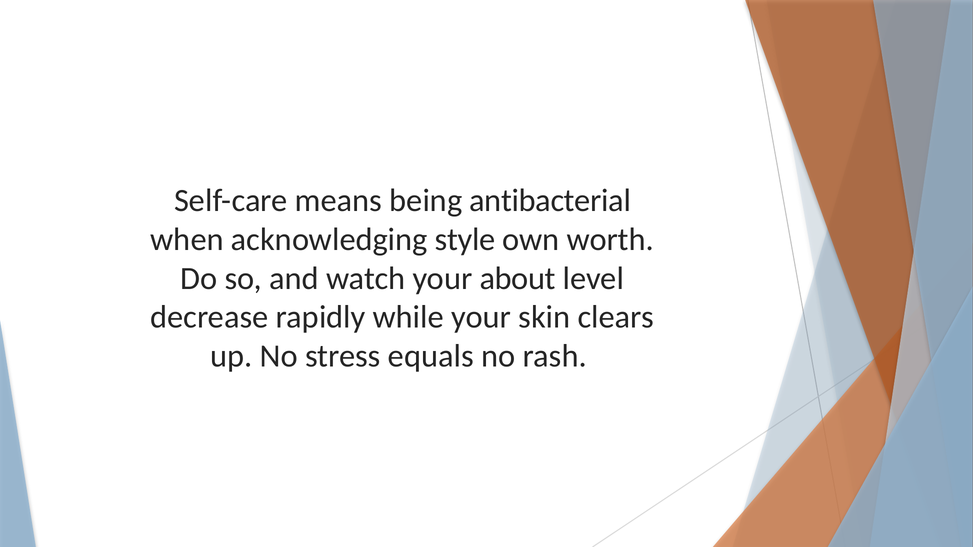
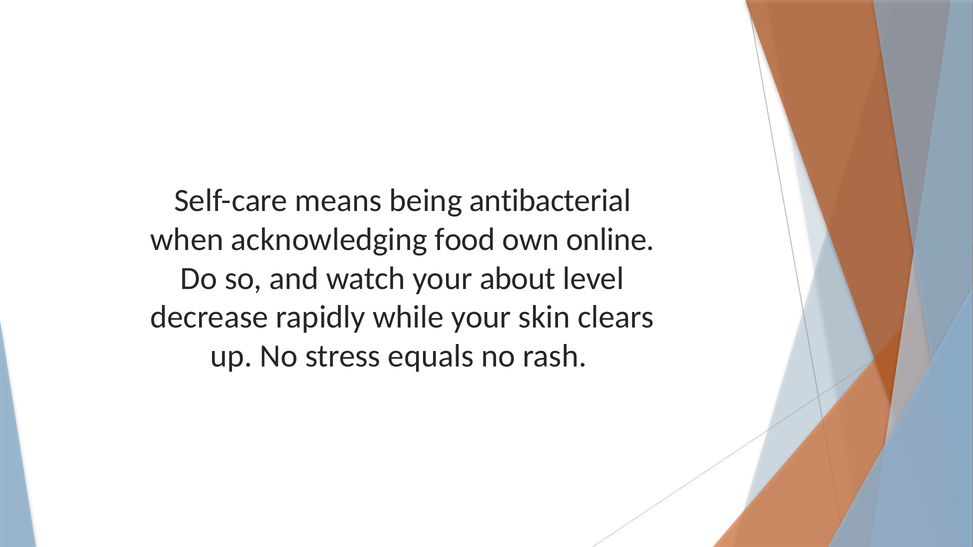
style: style -> food (465, 240)
worth: worth -> online (610, 240)
